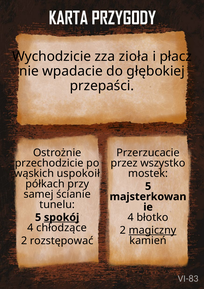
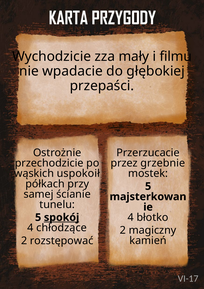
zioła: zioła -> mały (134, 57)
płacz: płacz -> filmu (176, 57)
wszystko: wszystko -> grzebnie (163, 164)
magiczny underline: present -> none (152, 231)
VI-83: VI-83 -> VI-17 (188, 279)
